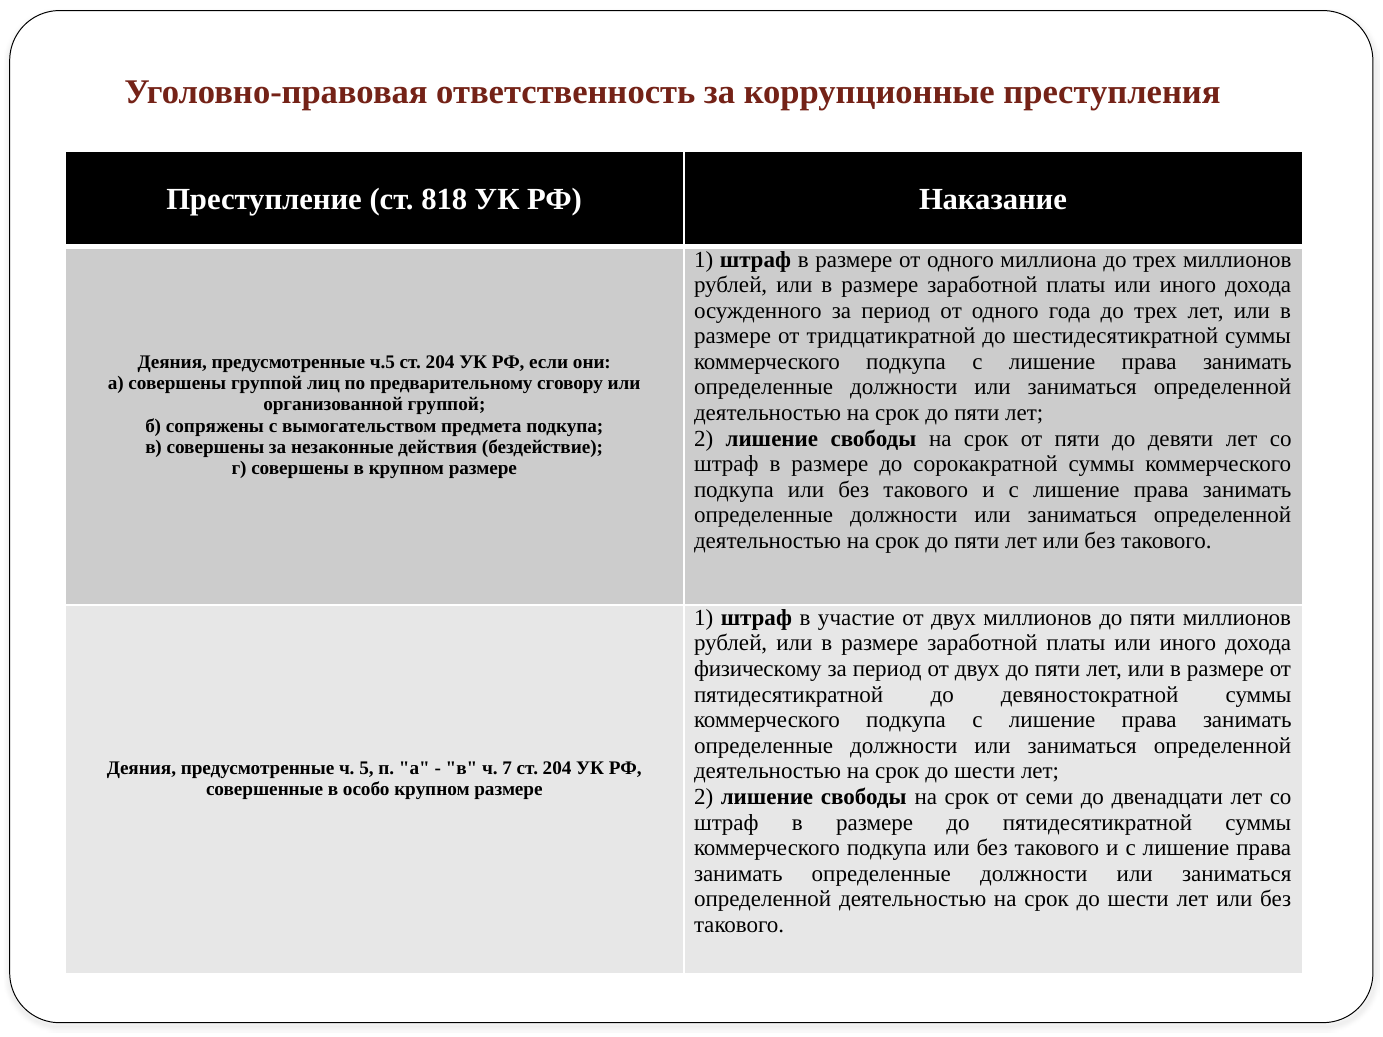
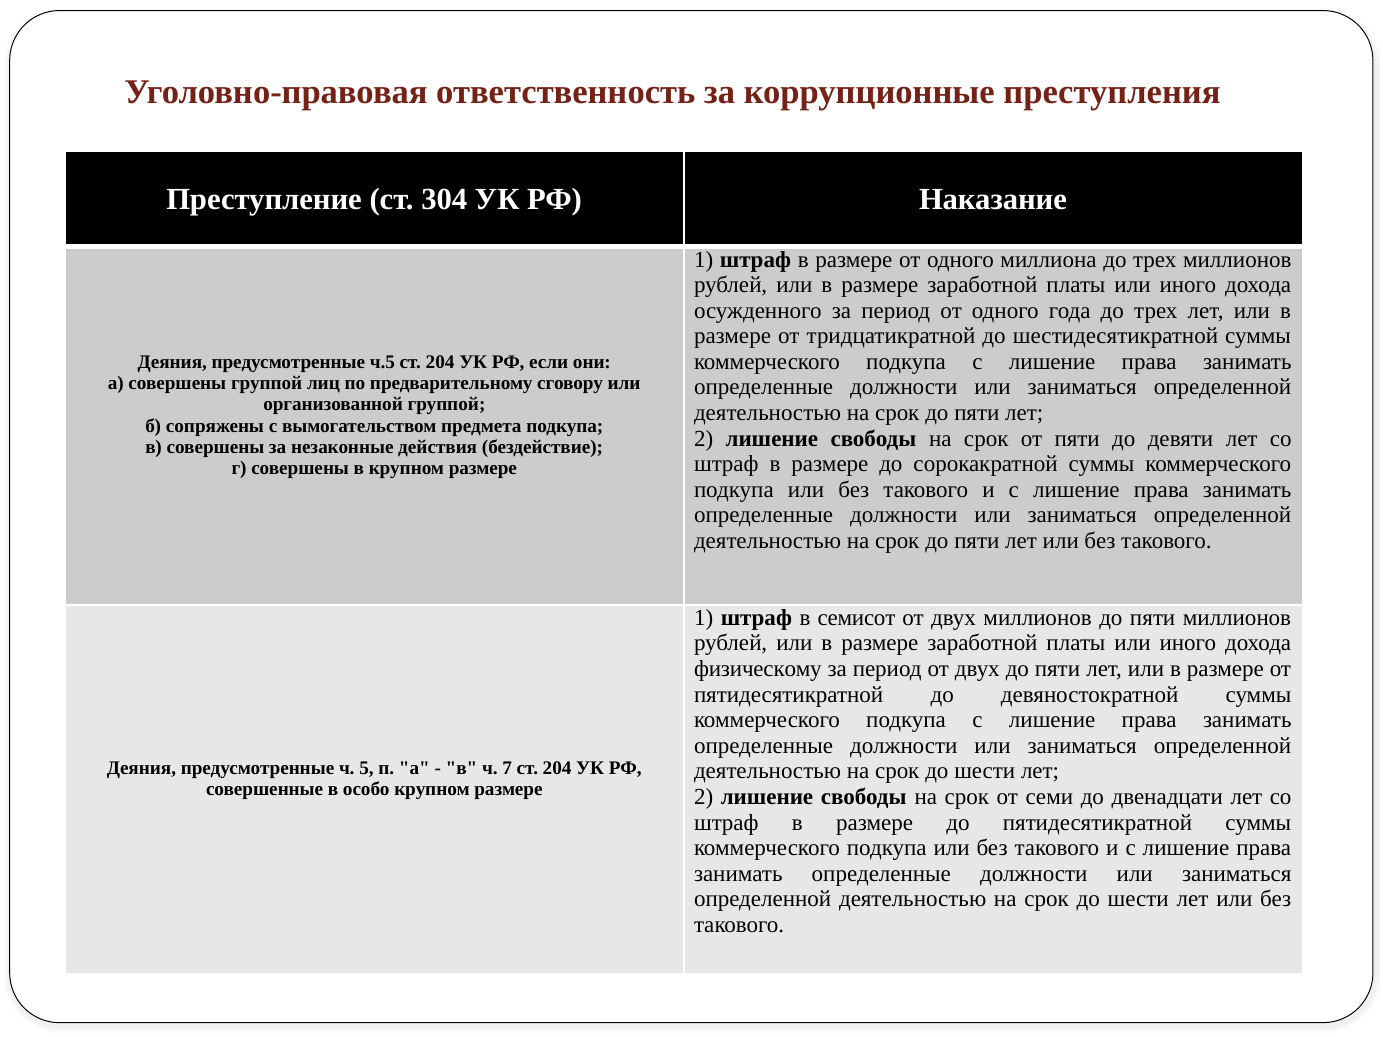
818: 818 -> 304 (444, 199)
участие: участие -> семисот (856, 618)
